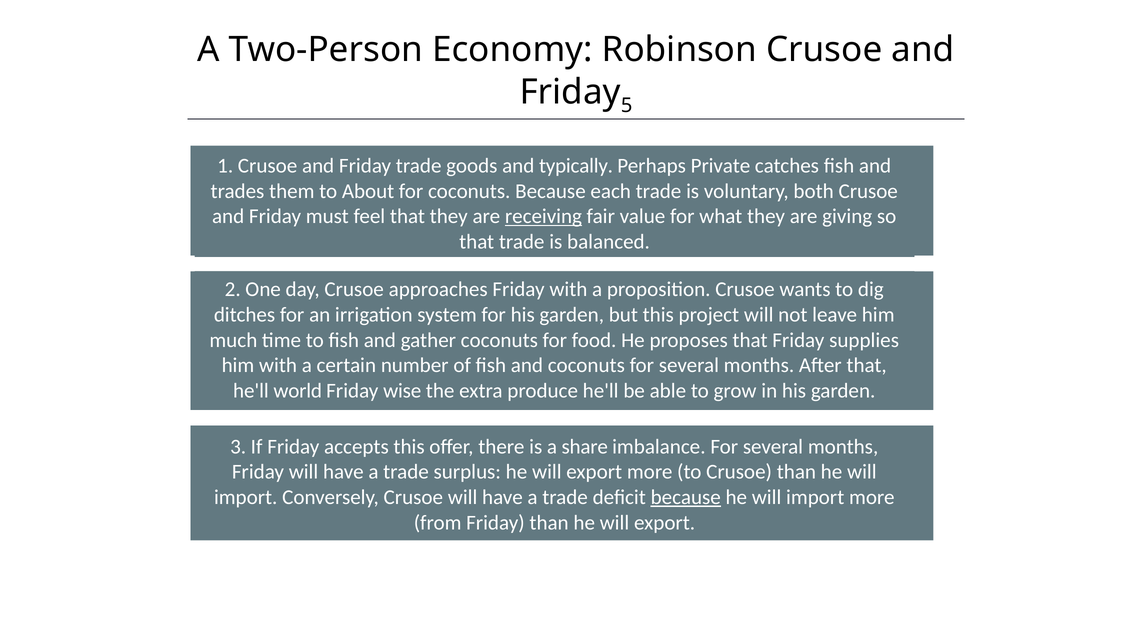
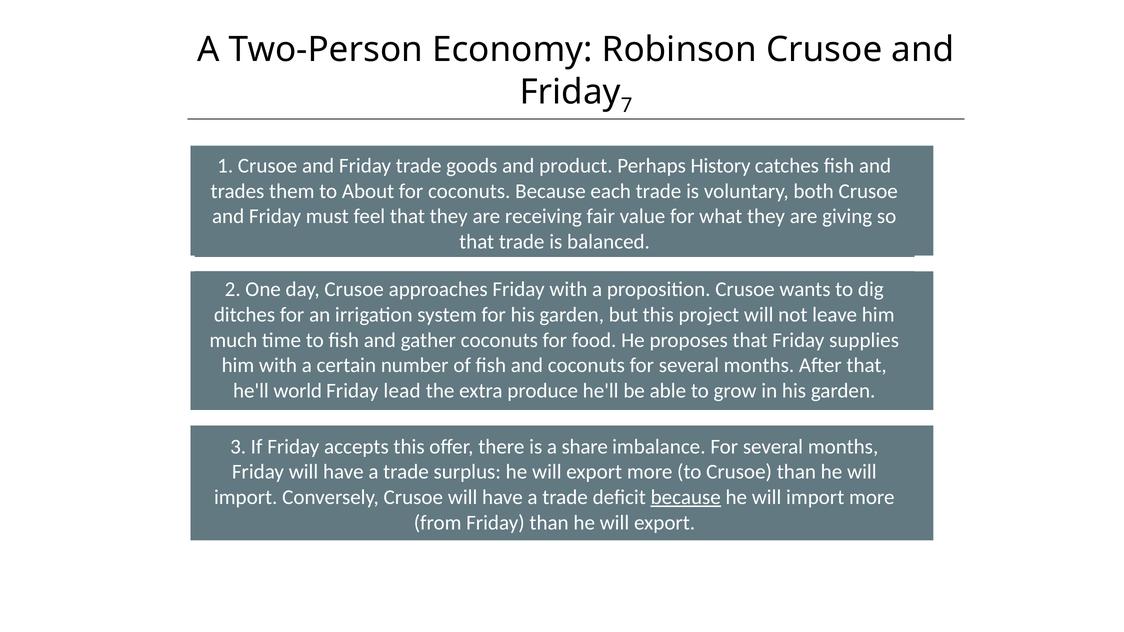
5: 5 -> 7 (627, 106)
typically: typically -> product (576, 166)
Private: Private -> History (721, 166)
receiving underline: present -> none (543, 217)
wise: wise -> lead (402, 391)
